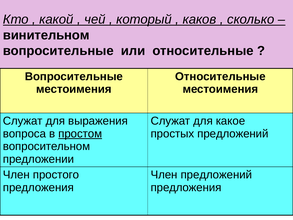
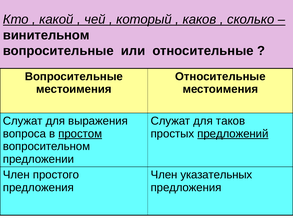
какое: какое -> таков (231, 121)
предложений underline: none -> present (233, 134)
Член предложений: предложений -> указательных (216, 175)
